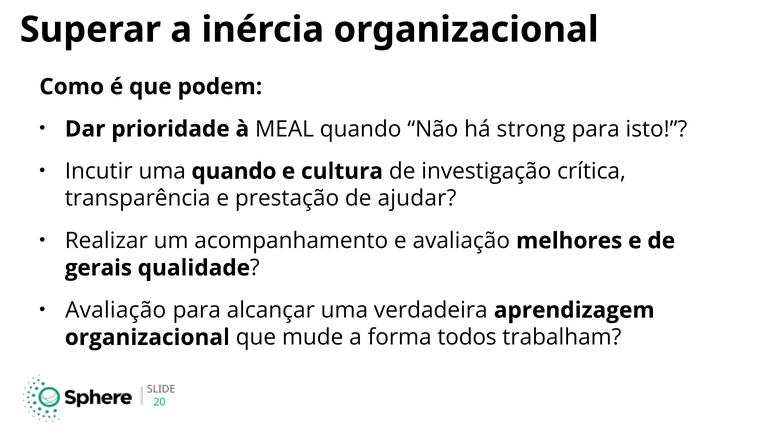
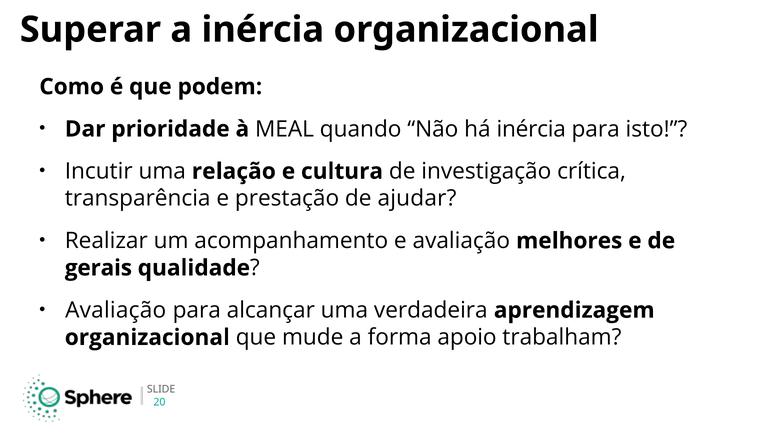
há strong: strong -> inércia (531, 129)
uma quando: quando -> relação (234, 171)
todos: todos -> apoio (467, 337)
